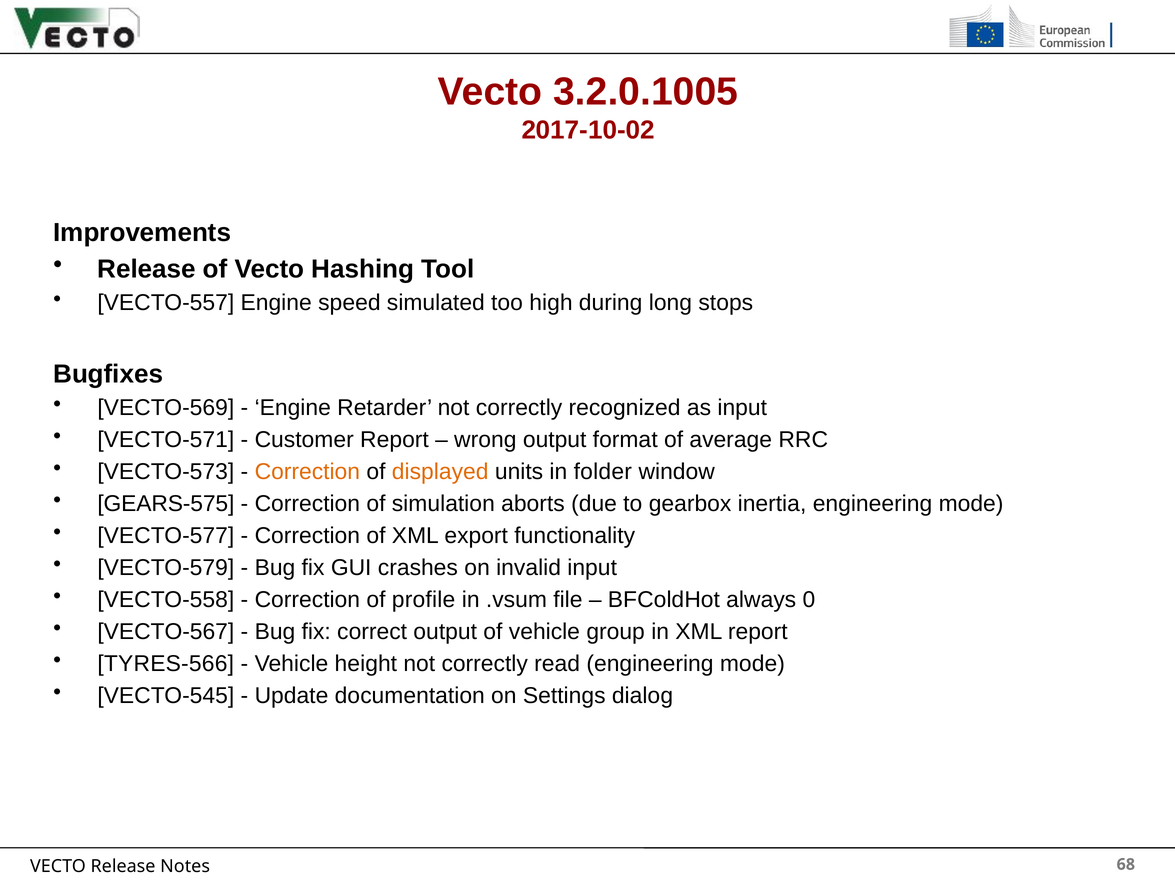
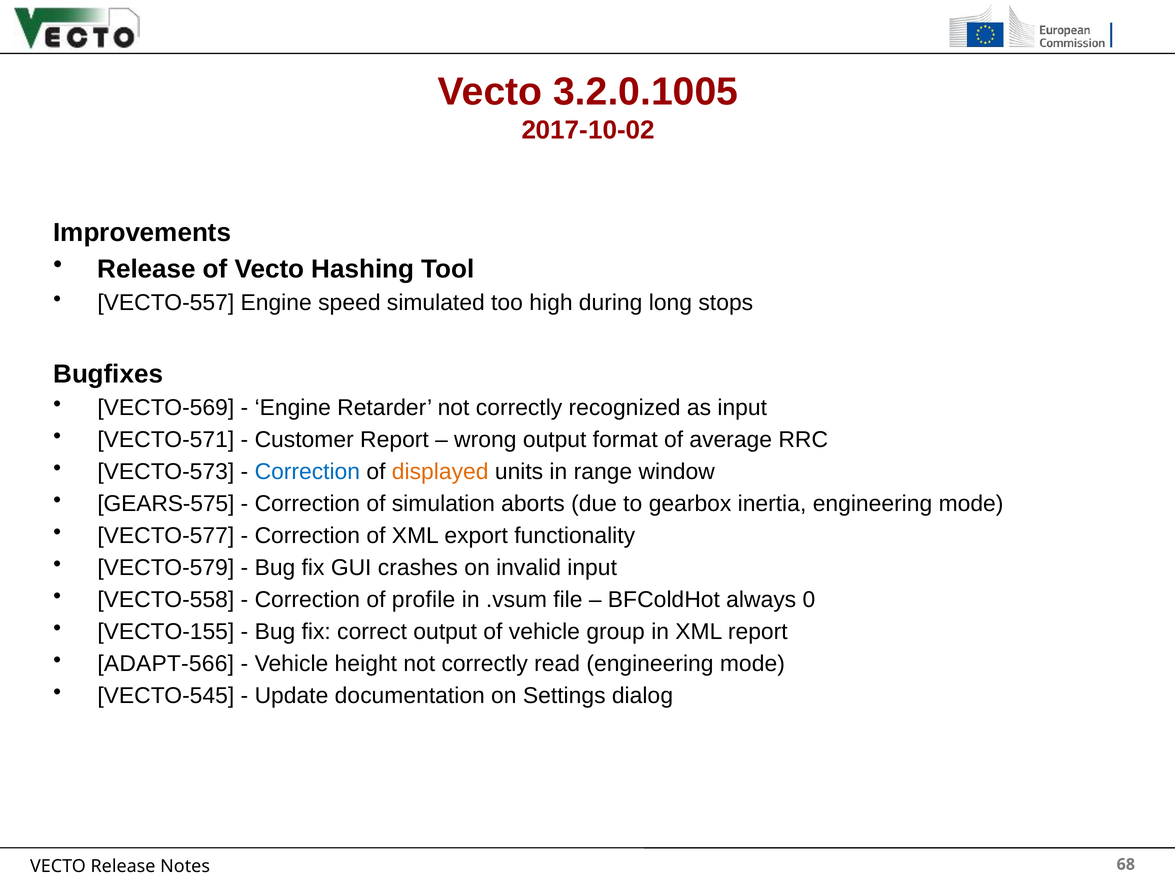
Correction colour: orange -> blue (307, 472)
folder: folder -> range (603, 472)
VECTO-567: VECTO-567 -> VECTO-155 (166, 632)
TYRES-566: TYRES-566 -> ADAPT-566 (166, 664)
